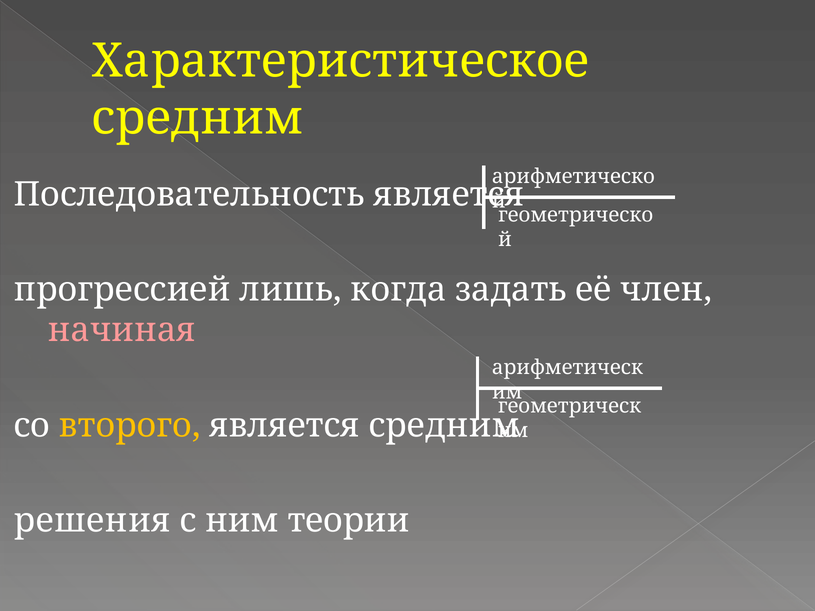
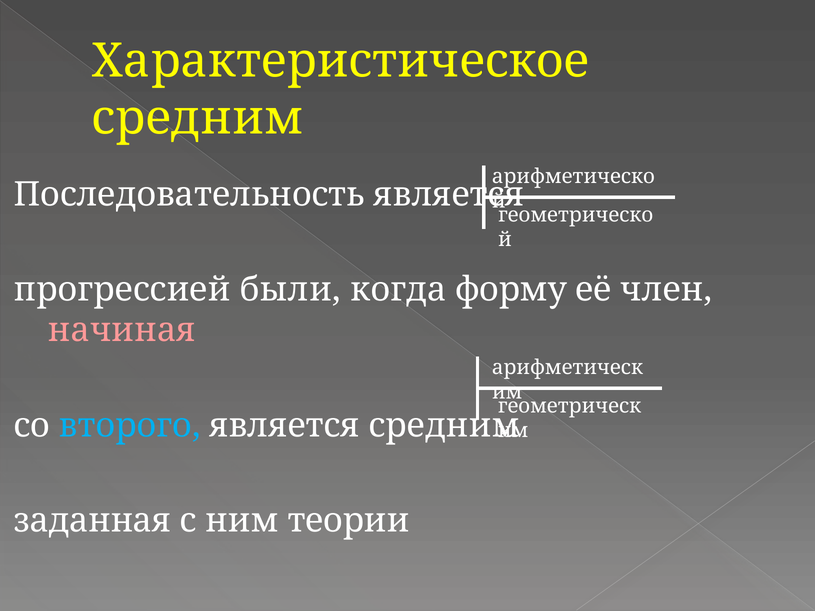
лишь: лишь -> были (290, 290)
задать: задать -> форму (511, 290)
второго colour: yellow -> light blue (130, 426)
решения: решения -> заданная (93, 521)
